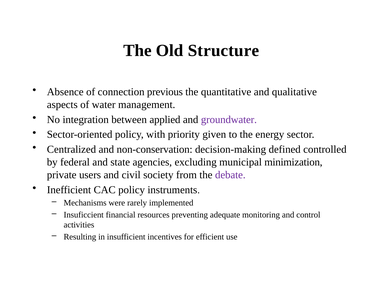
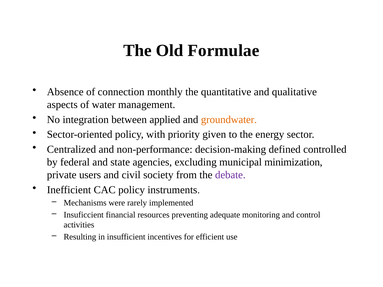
Structure: Structure -> Formulae (223, 51)
previous: previous -> monthly (165, 92)
groundwater colour: purple -> orange (229, 120)
non-conservation: non-conservation -> non-performance (155, 149)
